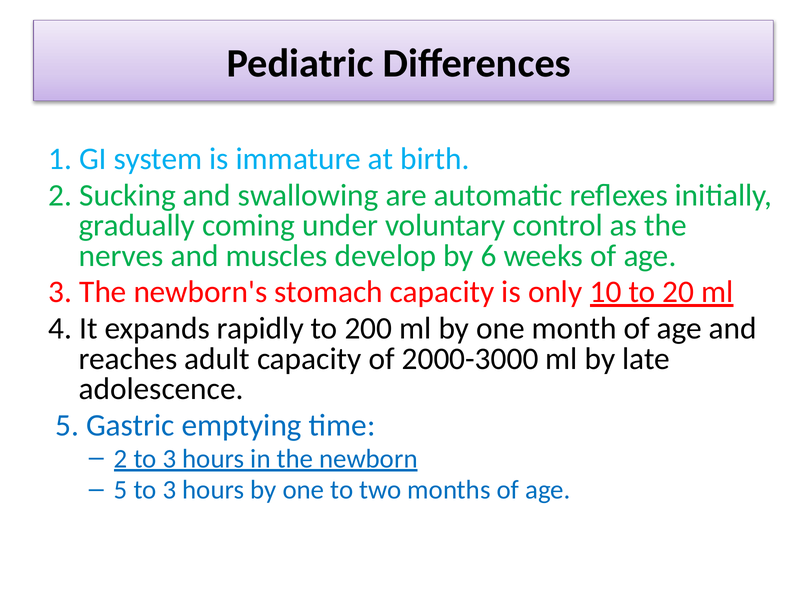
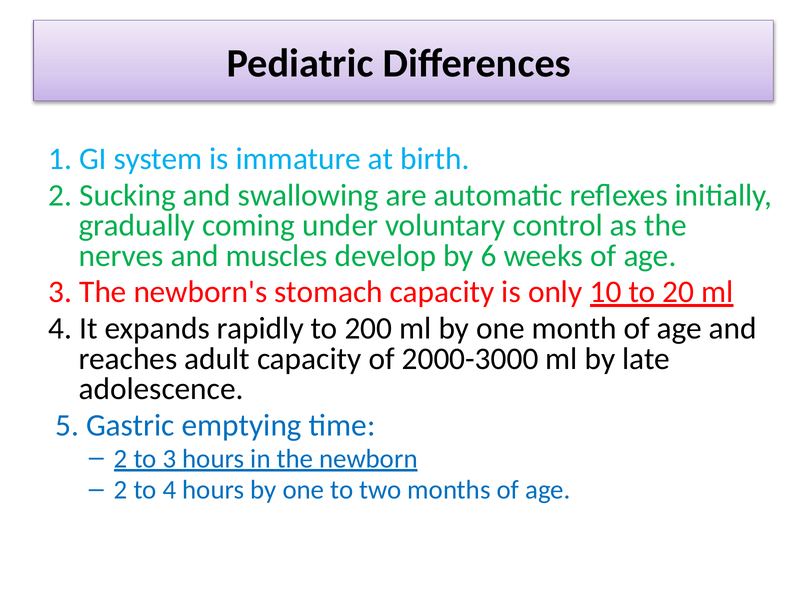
5: 5 -> 2 (121, 490)
3: 3 -> 4 (169, 490)
